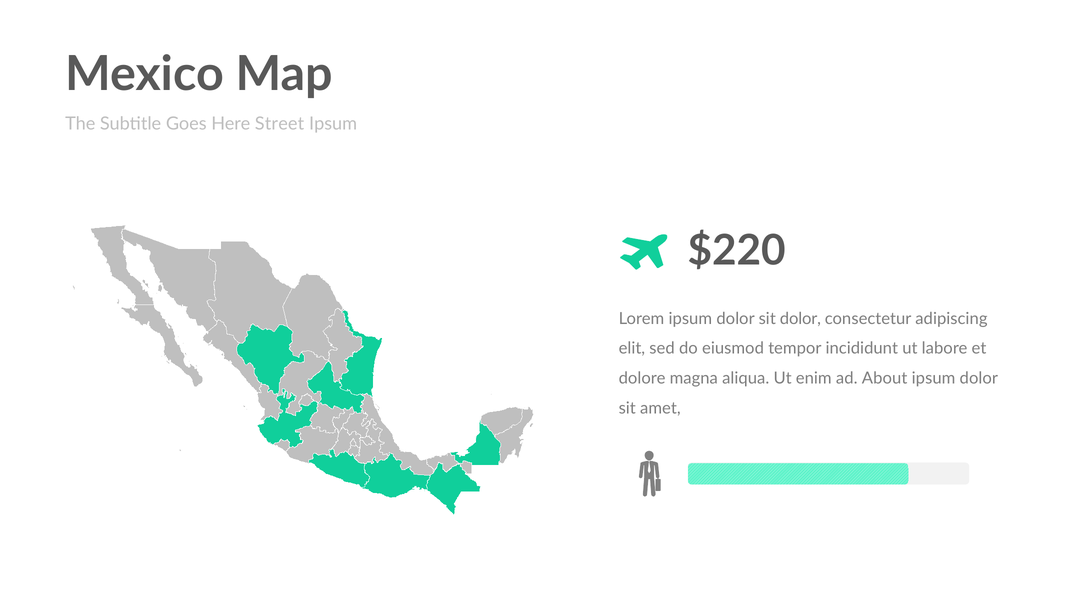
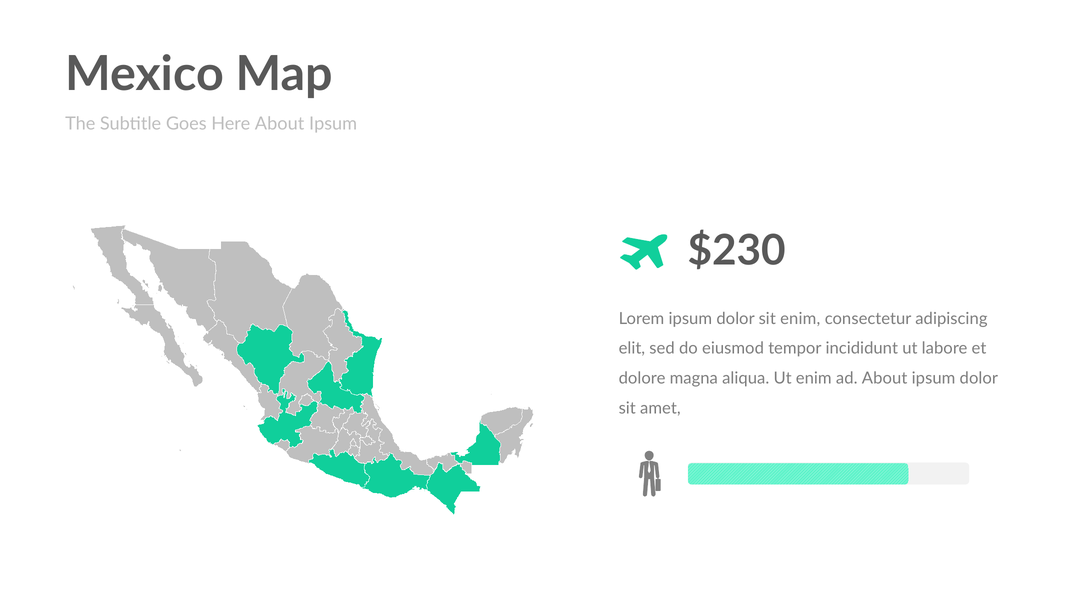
Here Street: Street -> About (280, 124)
$220: $220 -> $230 (737, 251)
sit dolor: dolor -> enim (800, 319)
